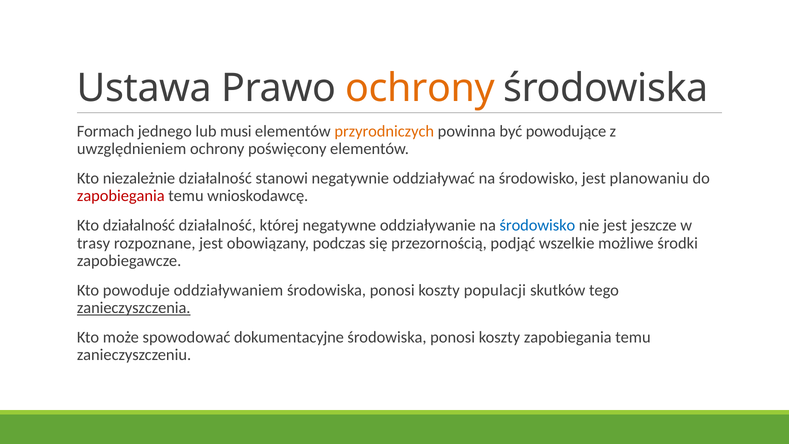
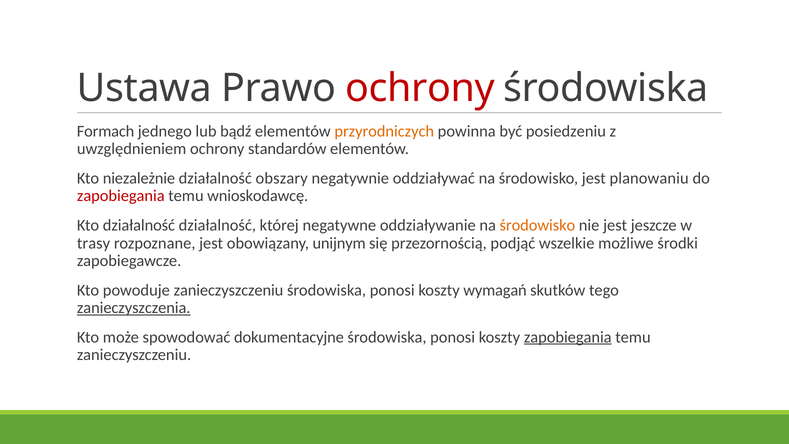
ochrony colour: orange -> red (420, 88)
musi: musi -> bądź (236, 131)
powodujące: powodujące -> posiedzeniu (566, 131)
poświęcony: poświęcony -> standardów (287, 149)
stanowi: stanowi -> obszary (282, 178)
środowisko colour: blue -> orange (537, 225)
podczas: podczas -> unijnym (339, 243)
powoduje oddziaływaniem: oddziaływaniem -> zanieczyszczeniu (229, 290)
populacji: populacji -> wymagań (495, 290)
zapobiegania underline: none -> present (568, 337)
